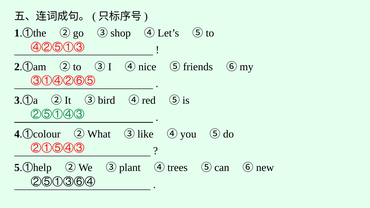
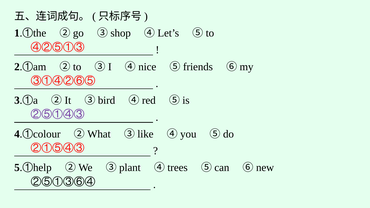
②⑤①④③ colour: green -> purple (58, 114)
